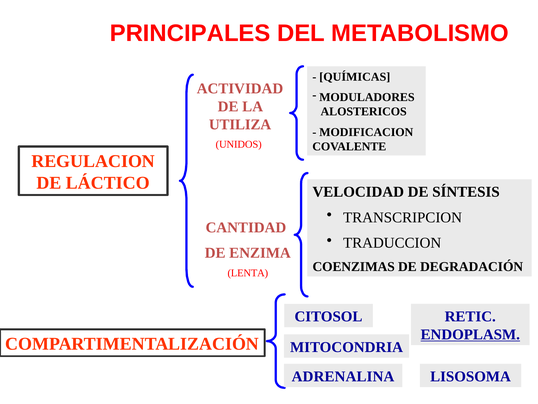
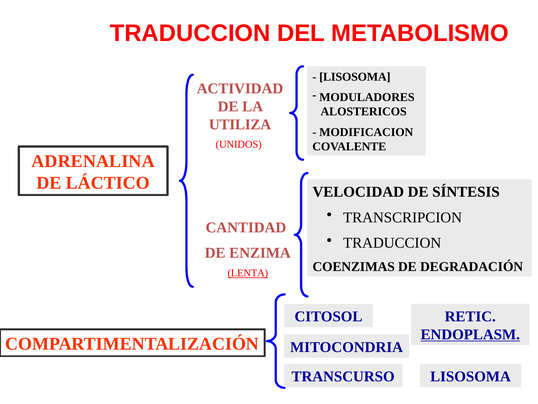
PRINCIPALES: PRINCIPALES -> TRADUCCION (190, 33)
QUÍMICAS: QUÍMICAS -> LISOSOMA (355, 77)
REGULACION: REGULACION -> ADRENALINA (93, 161)
LENTA underline: none -> present (248, 273)
ADRENALINA: ADRENALINA -> TRANSCURSO (343, 376)
